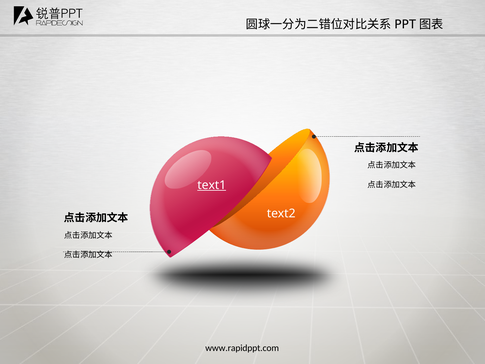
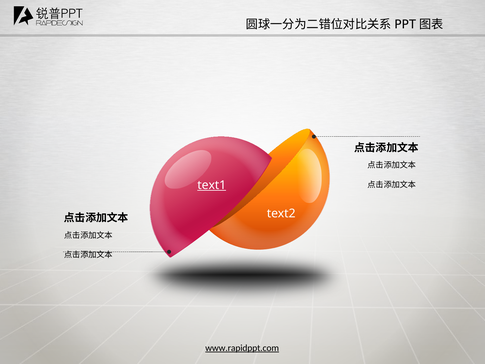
www.rapidppt.com underline: none -> present (242, 348)
